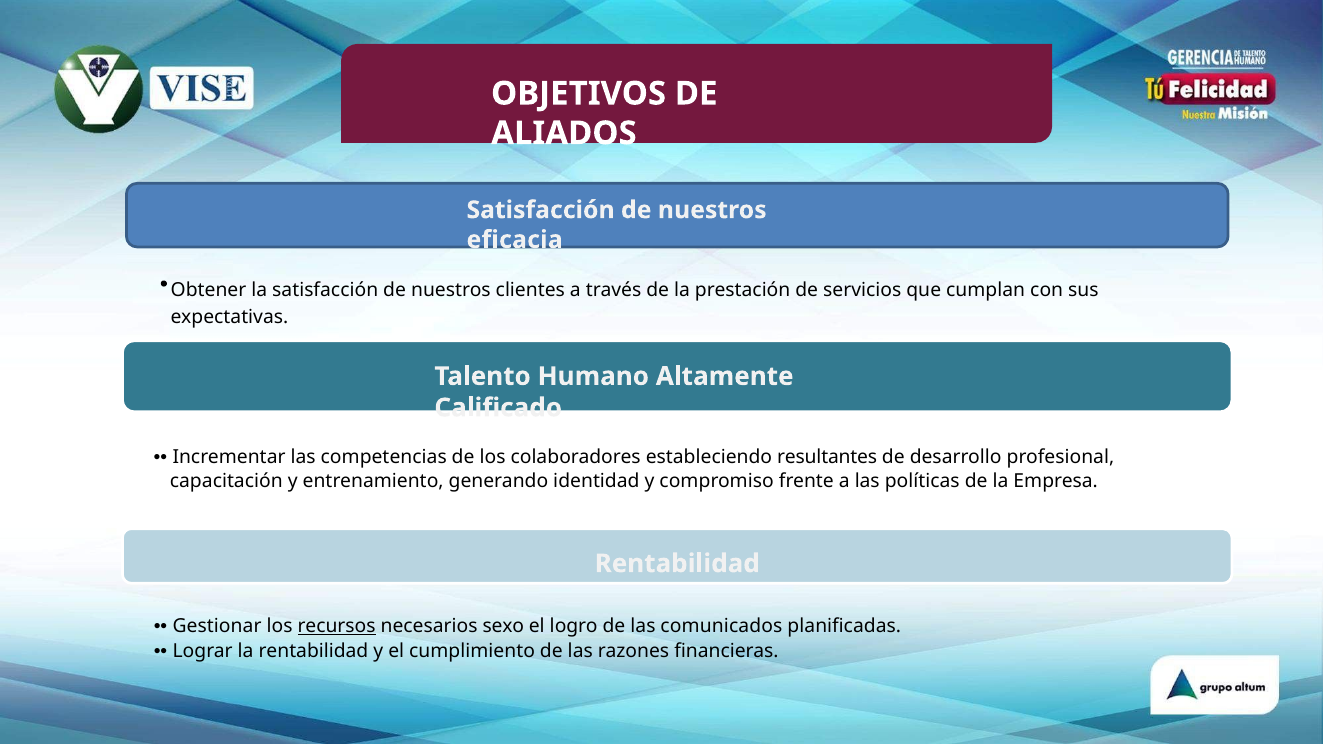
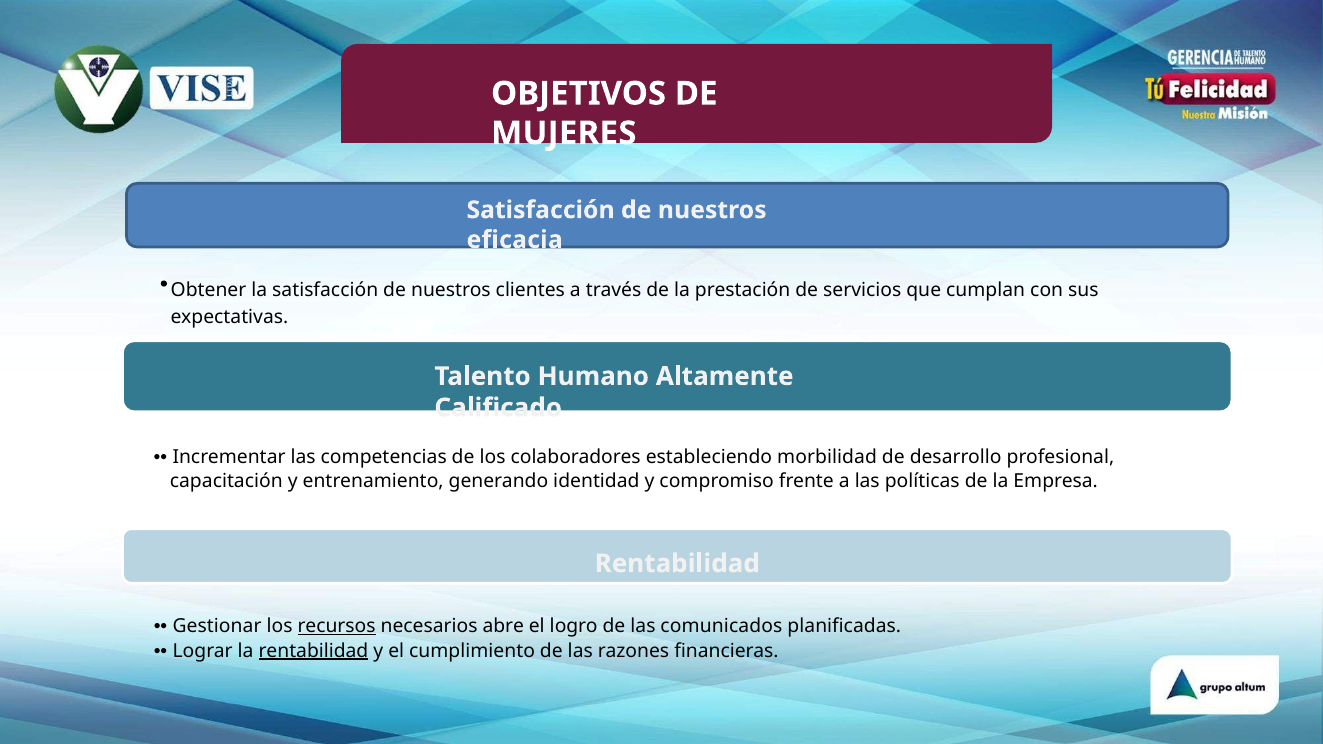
ALIADOS: ALIADOS -> MUJERES (564, 133)
resultantes: resultantes -> morbilidad (827, 457)
sexo: sexo -> abre (503, 626)
rentabilidad underline: none -> present (313, 651)
